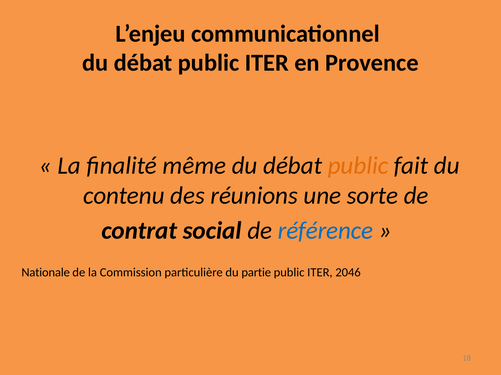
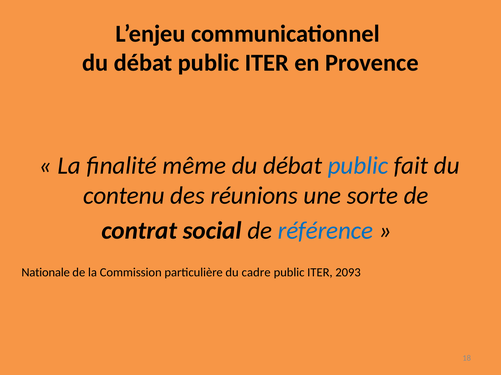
public colour: orange -> blue (358, 166)
partie: partie -> cadre (256, 273)
2046: 2046 -> 2093 (348, 273)
